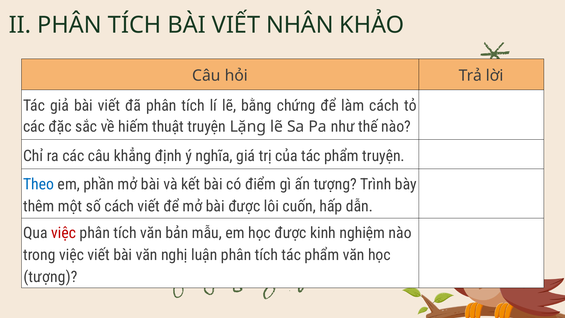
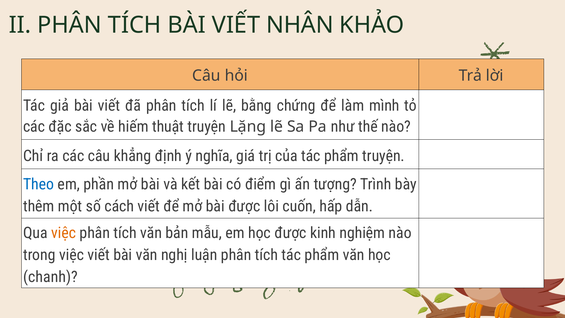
làm cách: cách -> mình (384, 106)
việc colour: red -> orange (64, 233)
tượng: tượng -> chanh (50, 277)
